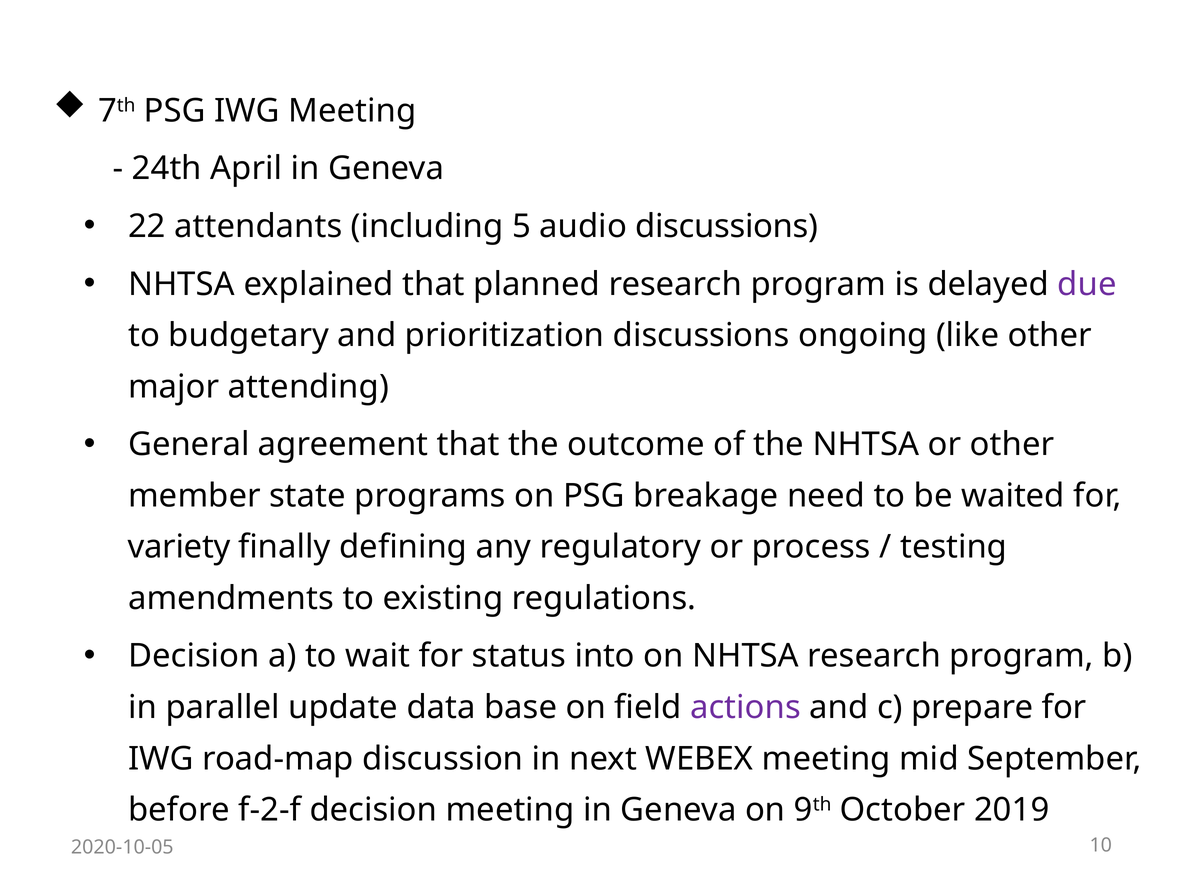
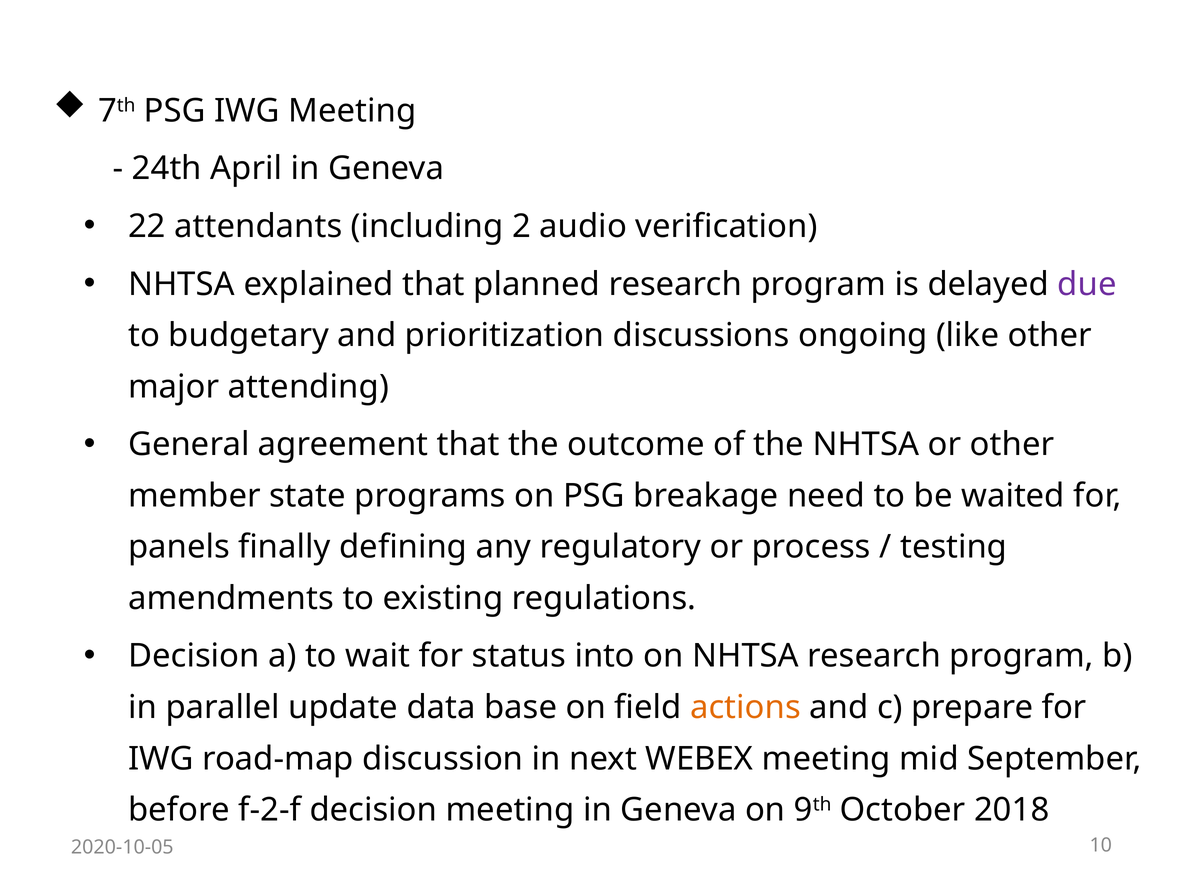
5: 5 -> 2 (521, 226)
audio discussions: discussions -> verification (726, 226)
variety: variety -> panels (179, 547)
actions colour: purple -> orange (745, 708)
2019: 2019 -> 2018 (1012, 810)
